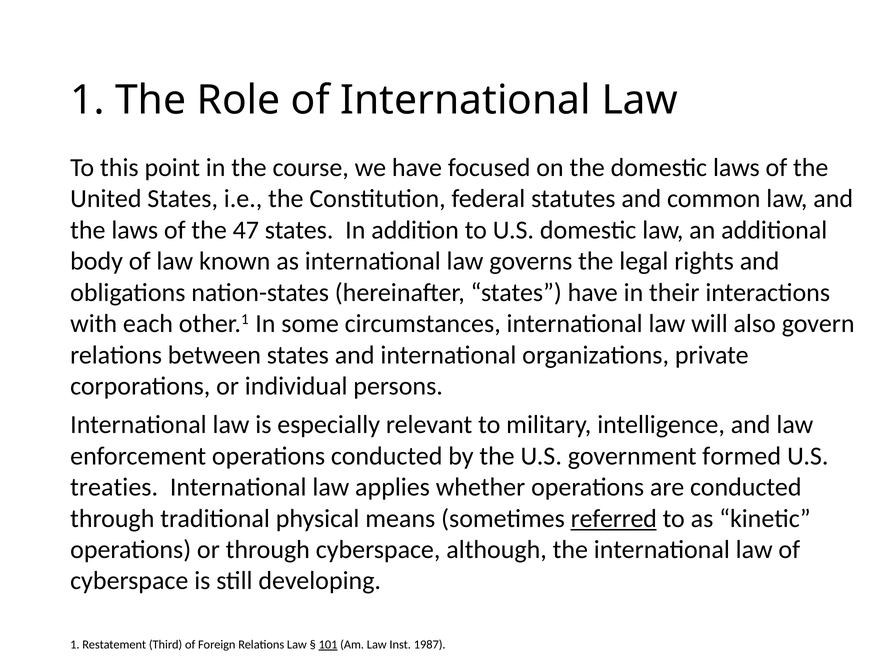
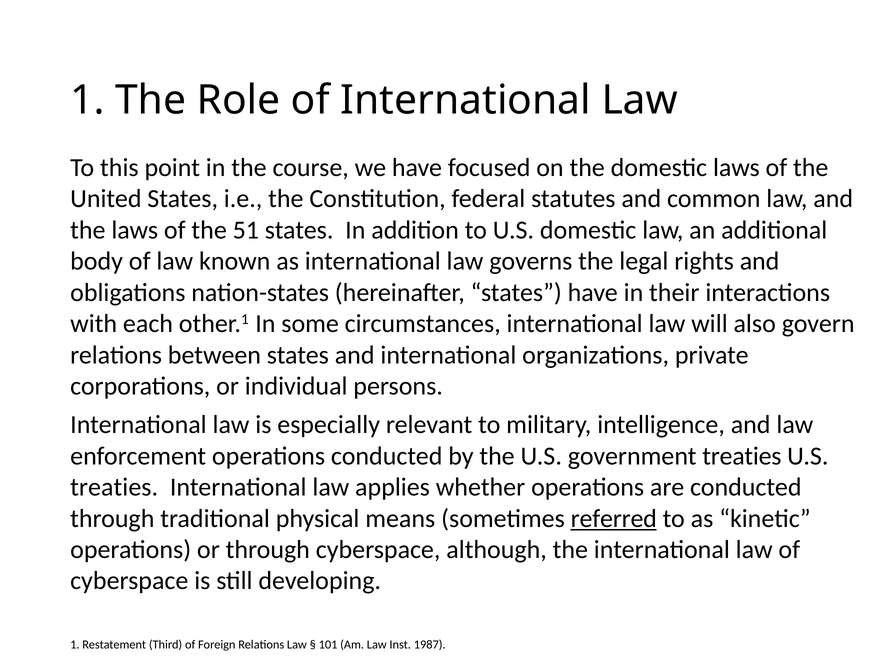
47: 47 -> 51 (246, 230)
government formed: formed -> treaties (742, 456)
101 underline: present -> none (328, 645)
